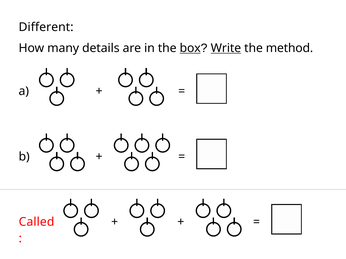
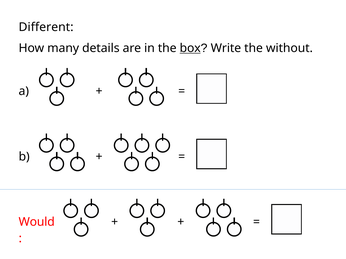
Write underline: present -> none (226, 48)
method: method -> without (289, 48)
Called: Called -> Would (37, 222)
